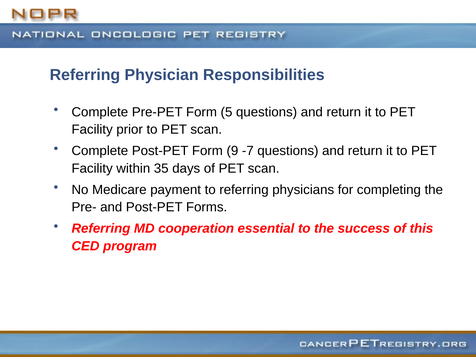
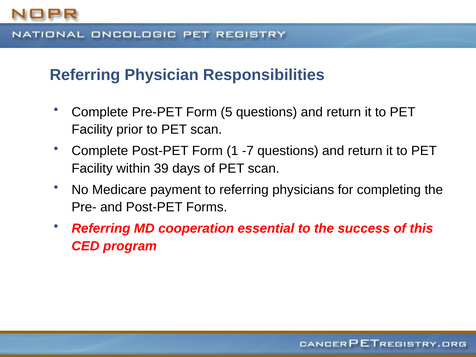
9: 9 -> 1 (232, 151)
35: 35 -> 39 (161, 168)
